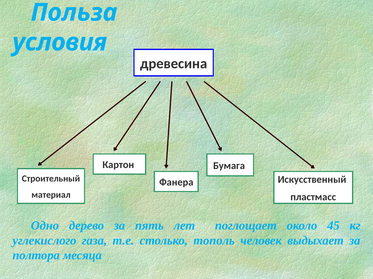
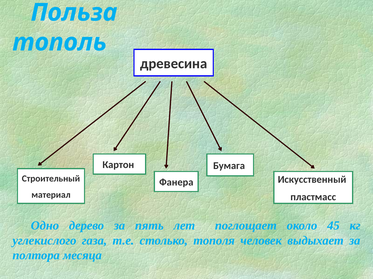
условия: условия -> тополь (59, 42)
тополь: тополь -> тополя (214, 241)
